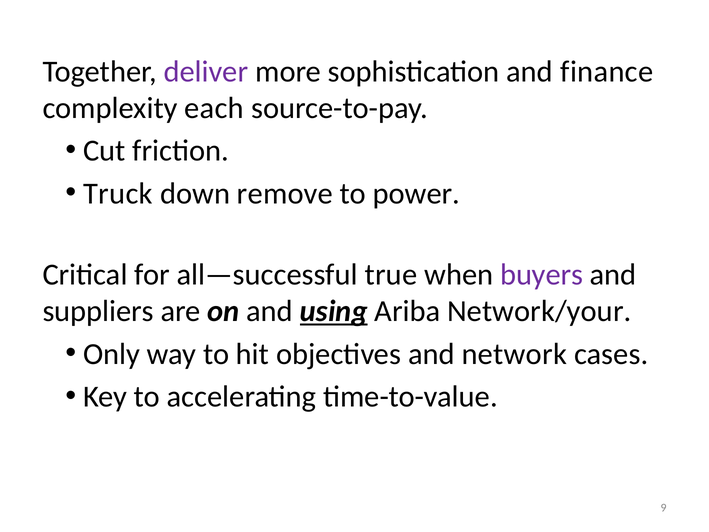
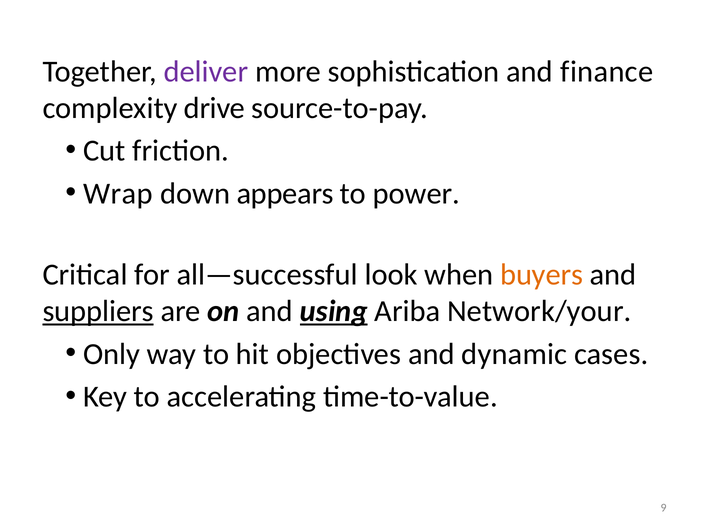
each: each -> drive (214, 108)
Truck: Truck -> Wrap (118, 193)
remove: remove -> appears (285, 193)
true: true -> look (391, 275)
buyers colour: purple -> orange (542, 275)
suppliers underline: none -> present (98, 311)
network: network -> dynamic (514, 354)
